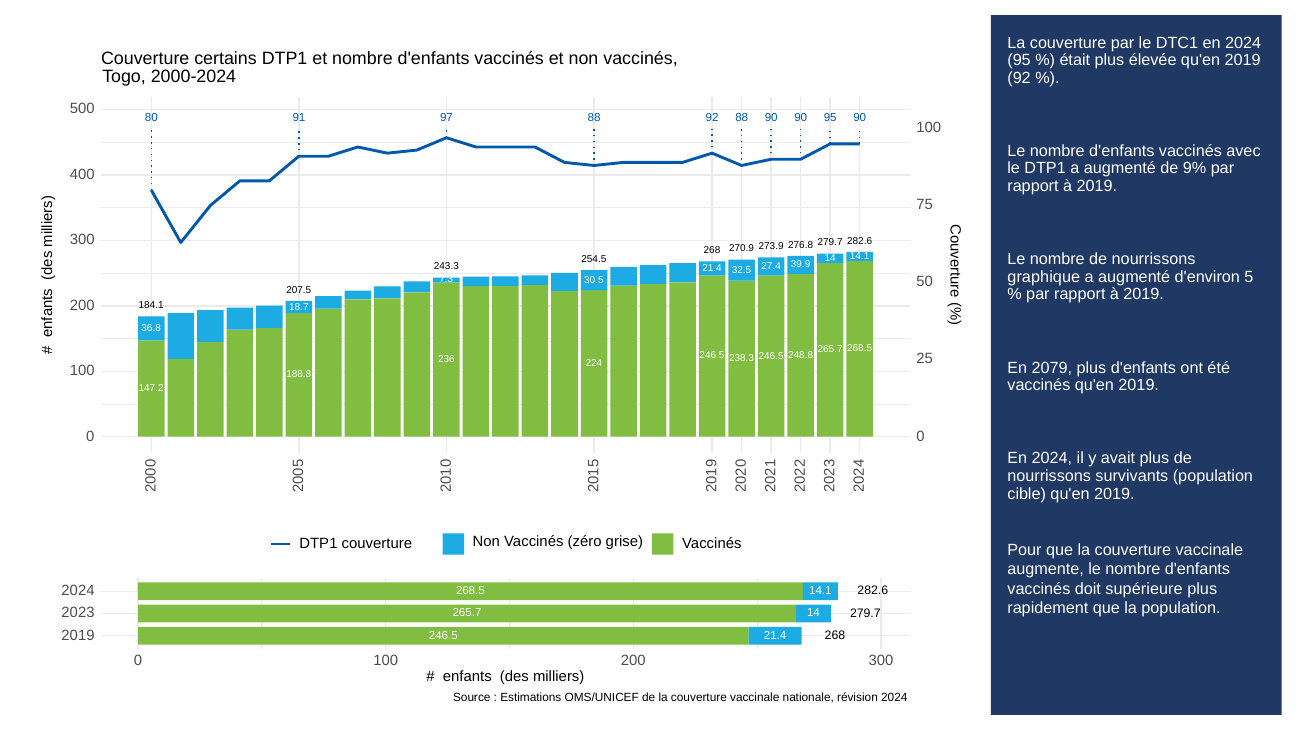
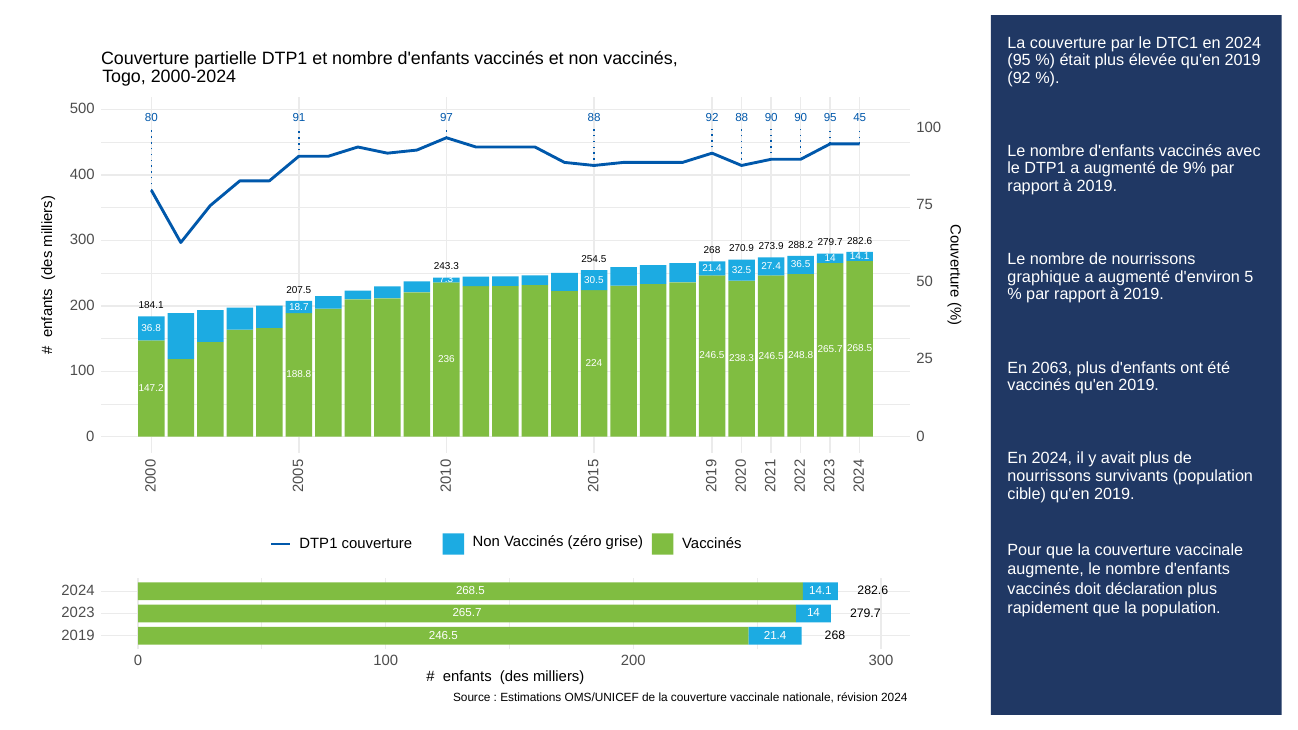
certains: certains -> partielle (226, 58)
95 90: 90 -> 45 (860, 118)
276.8: 276.8 -> 288.2 (801, 245)
39.9: 39.9 -> 36.5 (801, 265)
2079: 2079 -> 2063 (1052, 368)
supérieure: supérieure -> déclaration (1144, 589)
